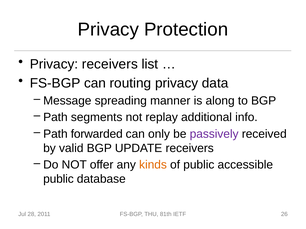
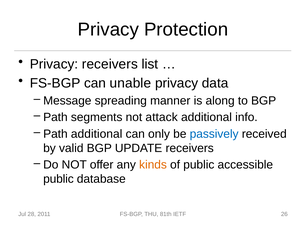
routing: routing -> unable (130, 83)
replay: replay -> attack (162, 117)
Path forwarded: forwarded -> additional (97, 134)
passively colour: purple -> blue (214, 134)
